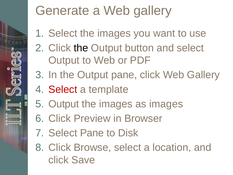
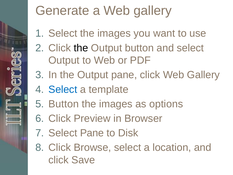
Select colour: red -> blue (63, 89)
Output: Output -> Button (64, 104)
as images: images -> options (166, 104)
